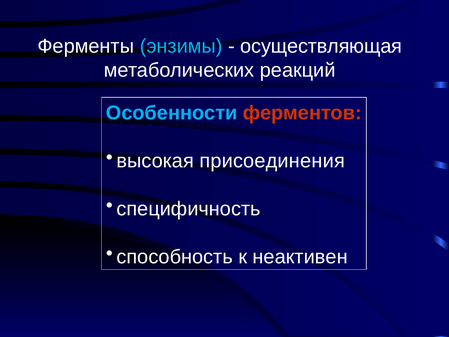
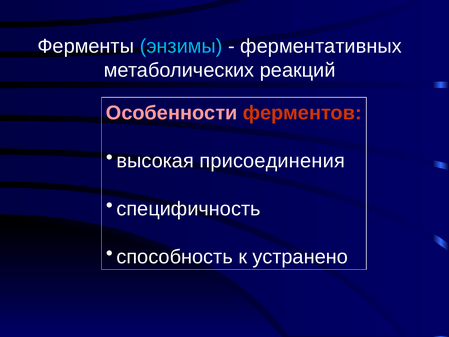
осуществляющая: осуществляющая -> ферментативных (321, 46)
Особенности colour: light blue -> pink (172, 113)
неактивен: неактивен -> устранено (300, 257)
